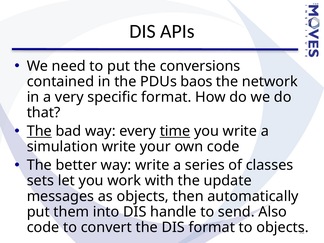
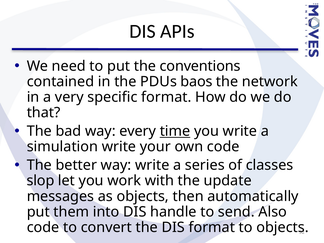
conversions: conversions -> conventions (200, 66)
The underline: present -> none (39, 131)
sets: sets -> slop (41, 181)
